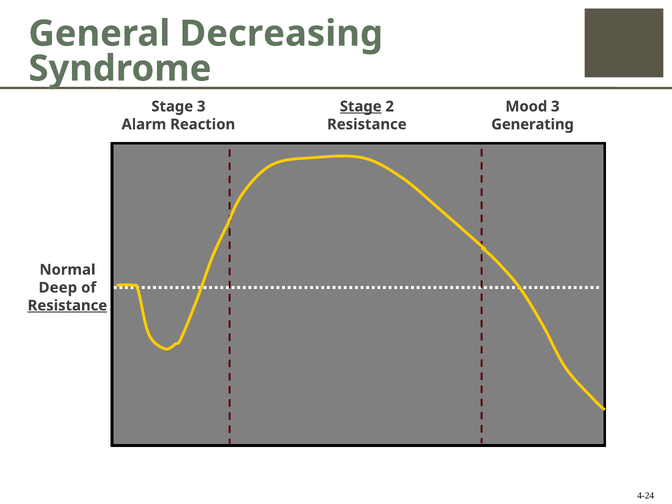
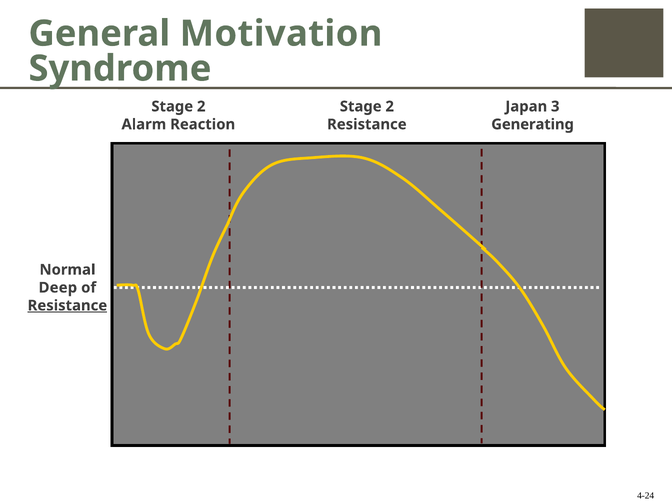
Decreasing: Decreasing -> Motivation (281, 34)
3: 3 -> 2 (201, 106)
Stage underline: present -> none (361, 106)
Mood: Mood -> Japan (526, 106)
